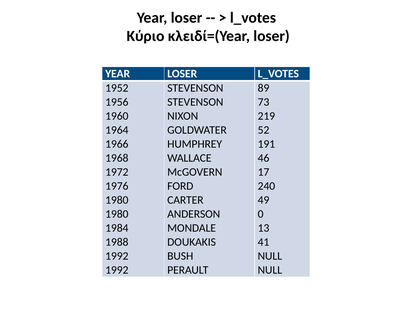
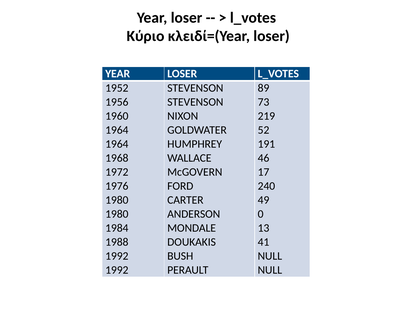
1966: 1966 -> 1964 (117, 144)
